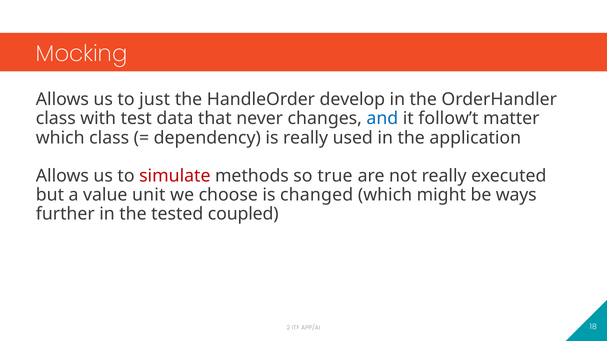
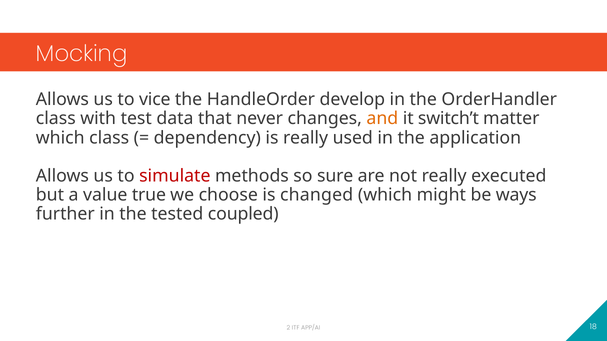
just: just -> vice (155, 100)
and colour: blue -> orange (382, 119)
follow’t: follow’t -> switch’t (448, 119)
true: true -> sure (335, 176)
unit: unit -> true (149, 195)
